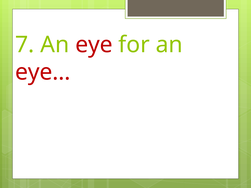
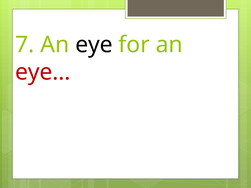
eye colour: red -> black (94, 45)
